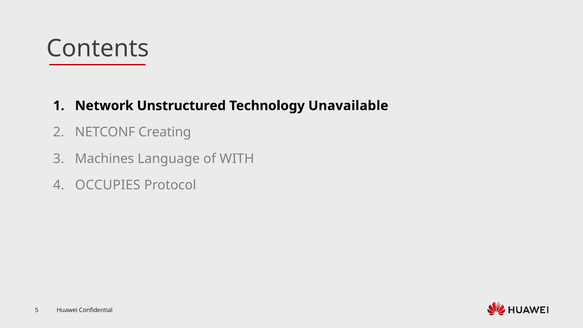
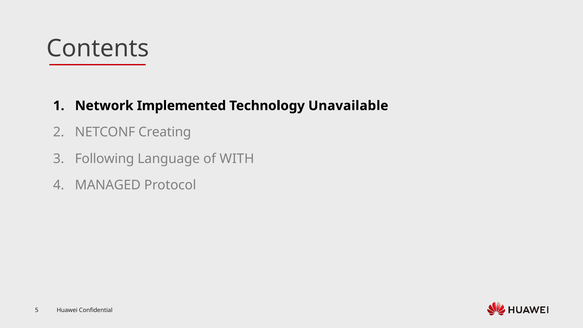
Unstructured: Unstructured -> Implemented (181, 106)
Machines: Machines -> Following (105, 159)
OCCUPIES: OCCUPIES -> MANAGED (108, 185)
